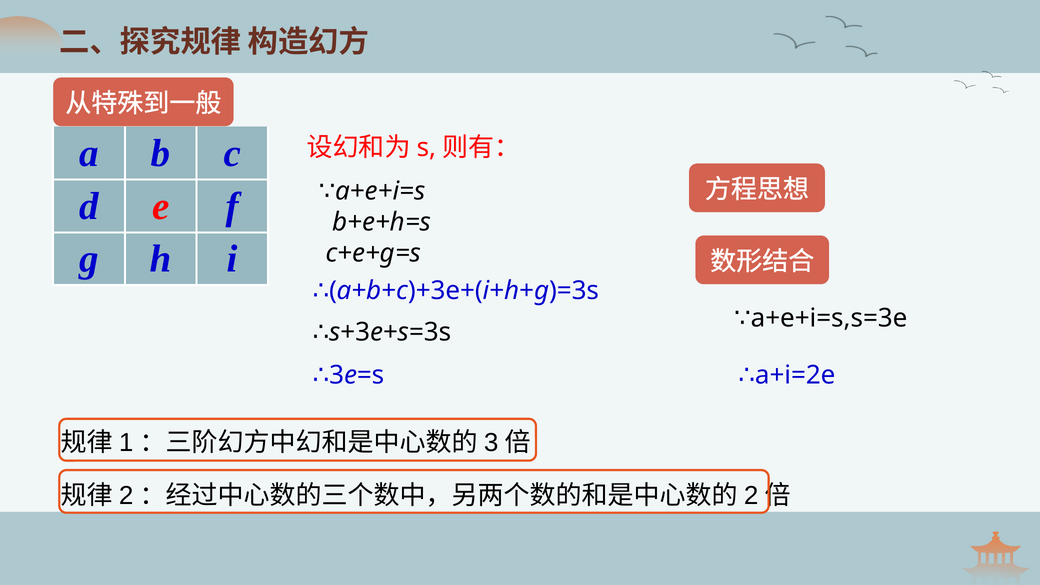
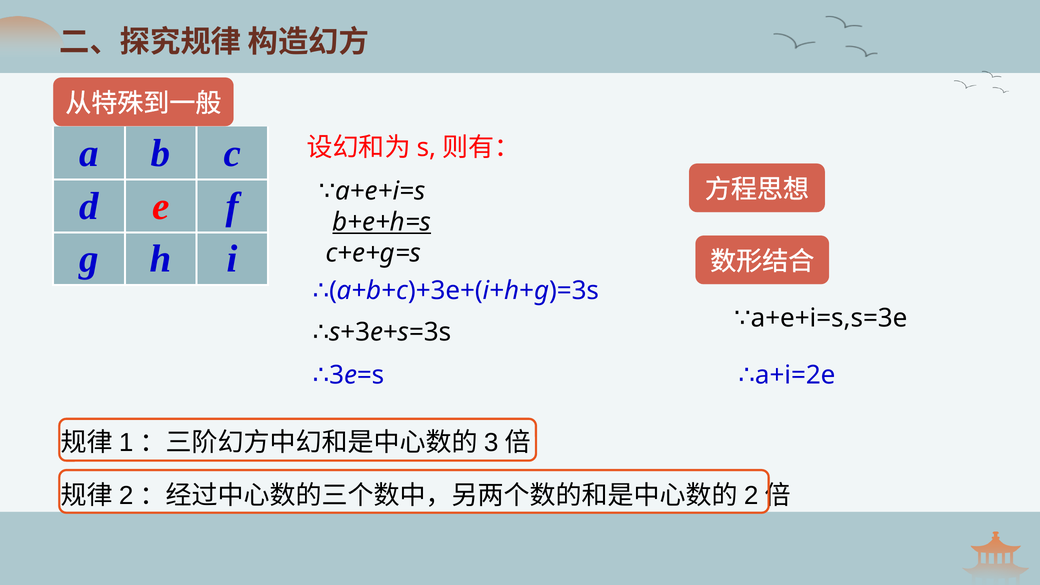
b+e+h=s underline: none -> present (382, 222)
